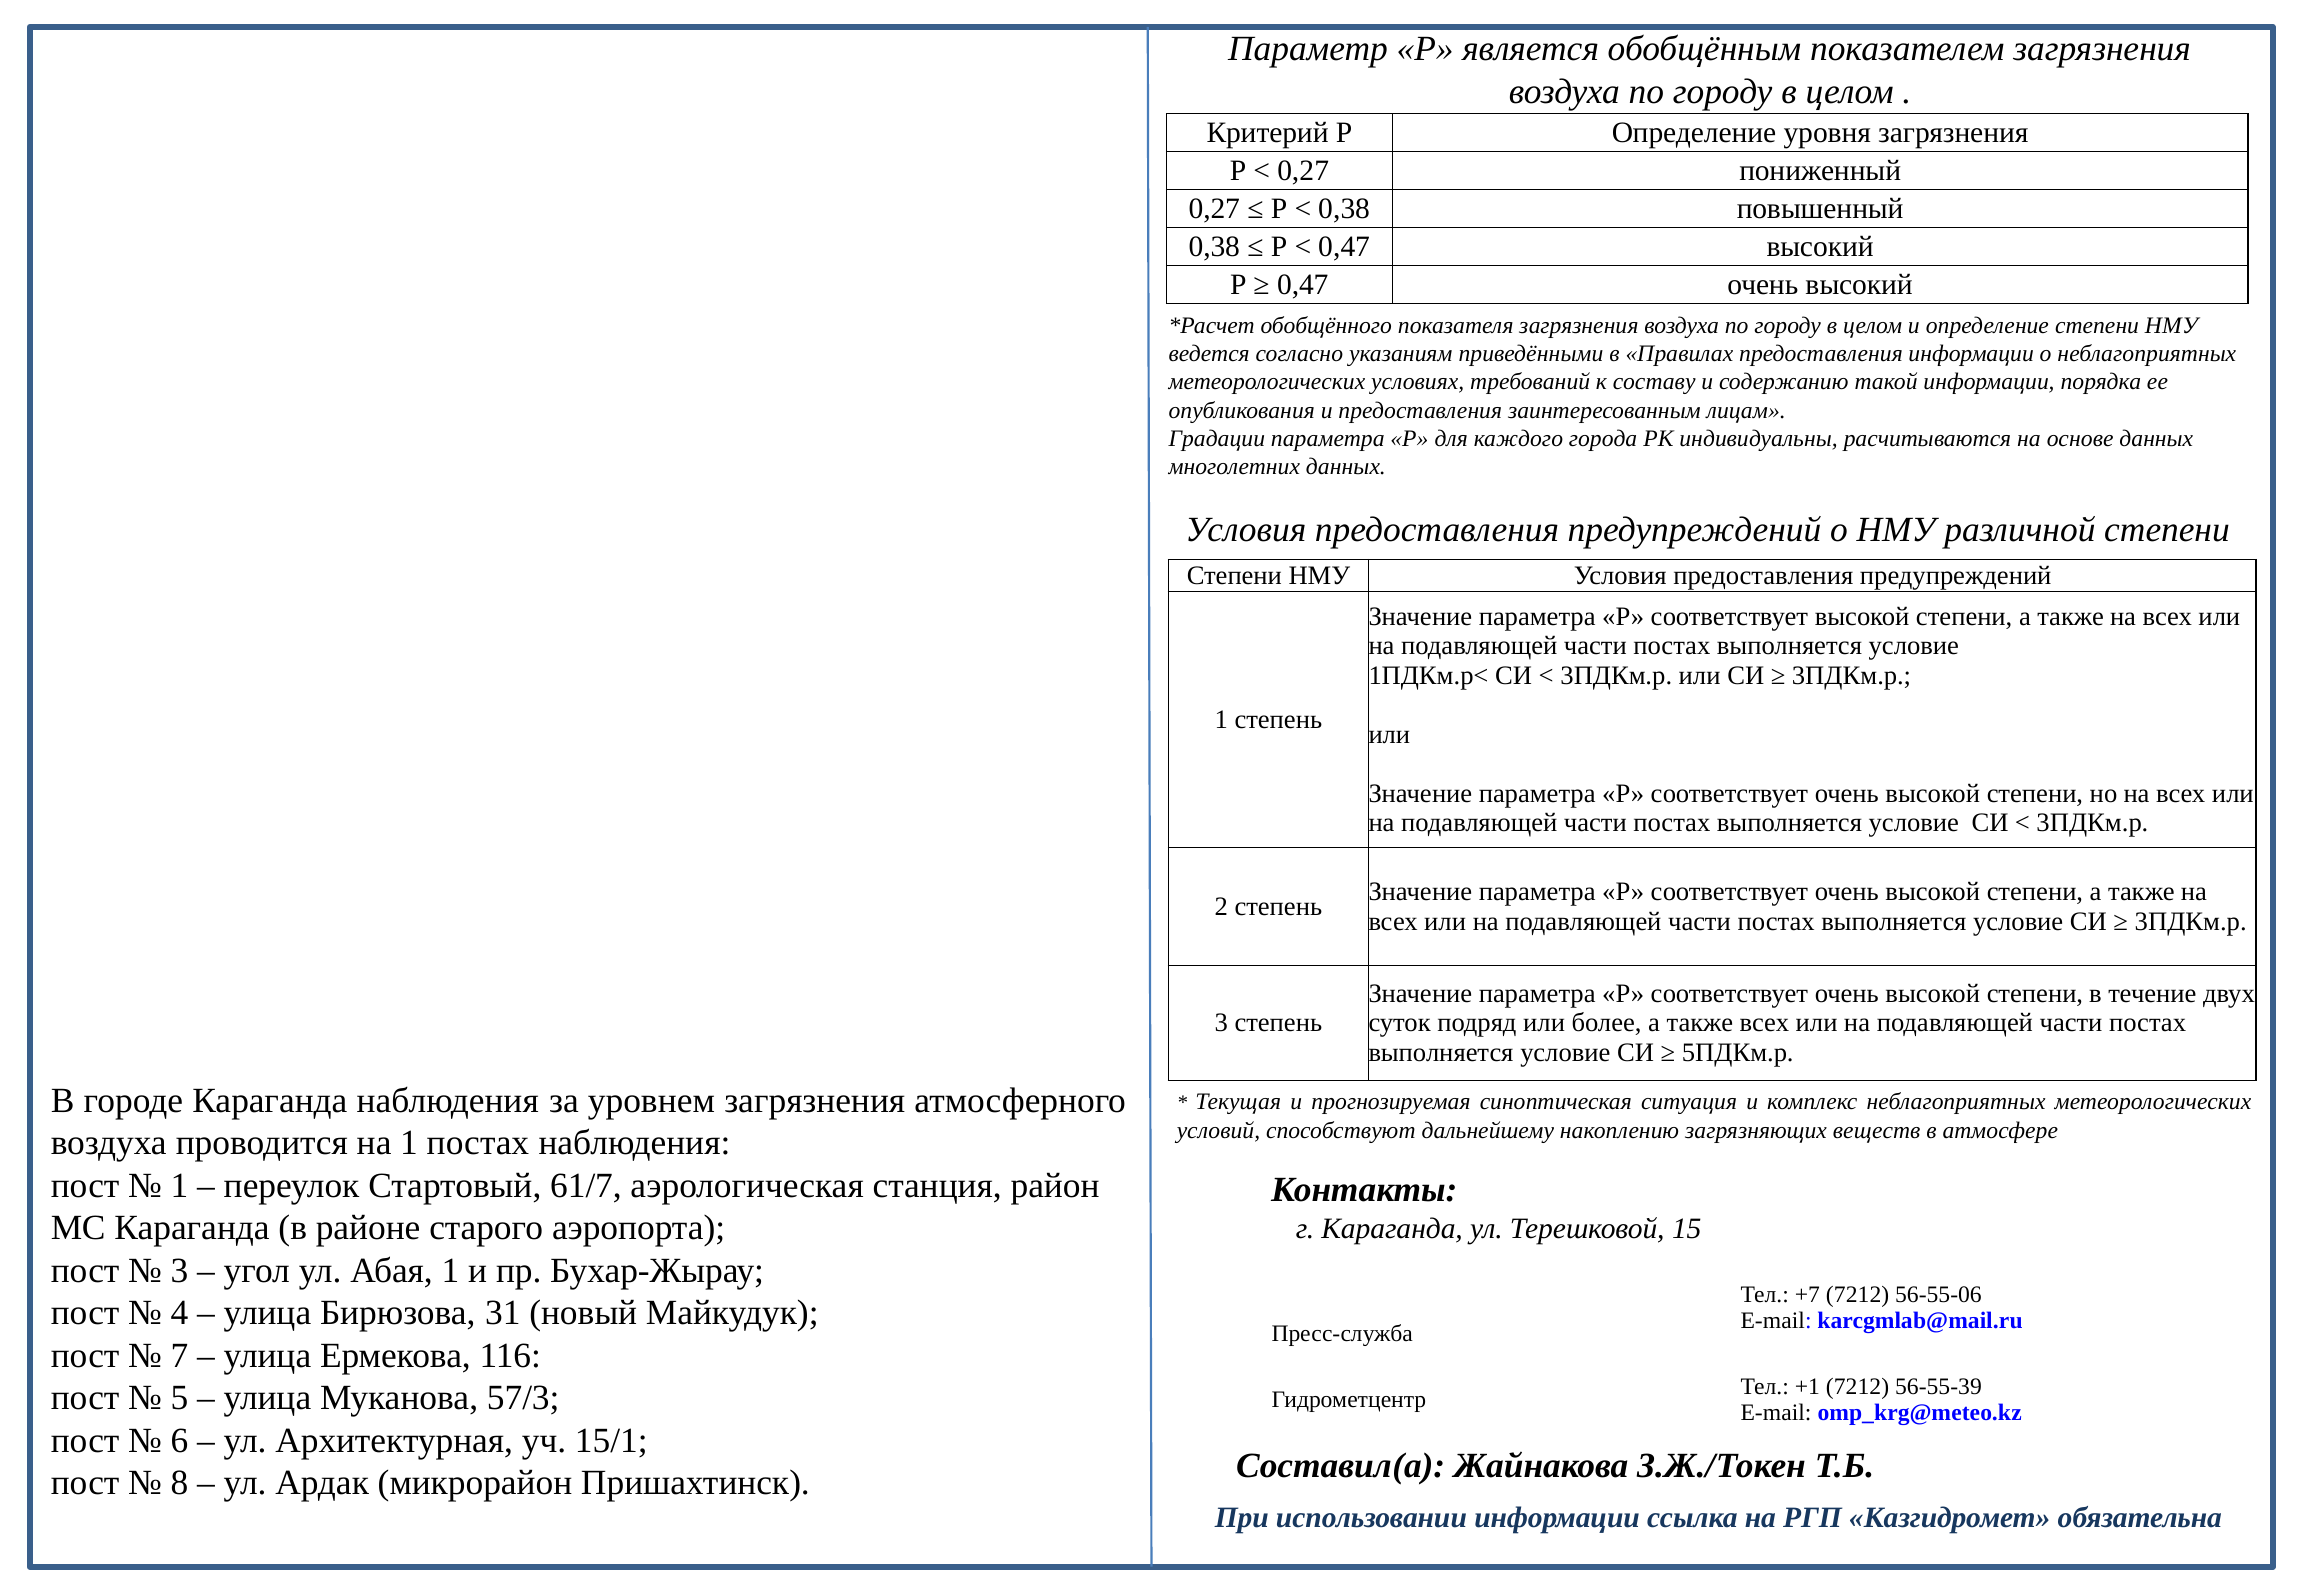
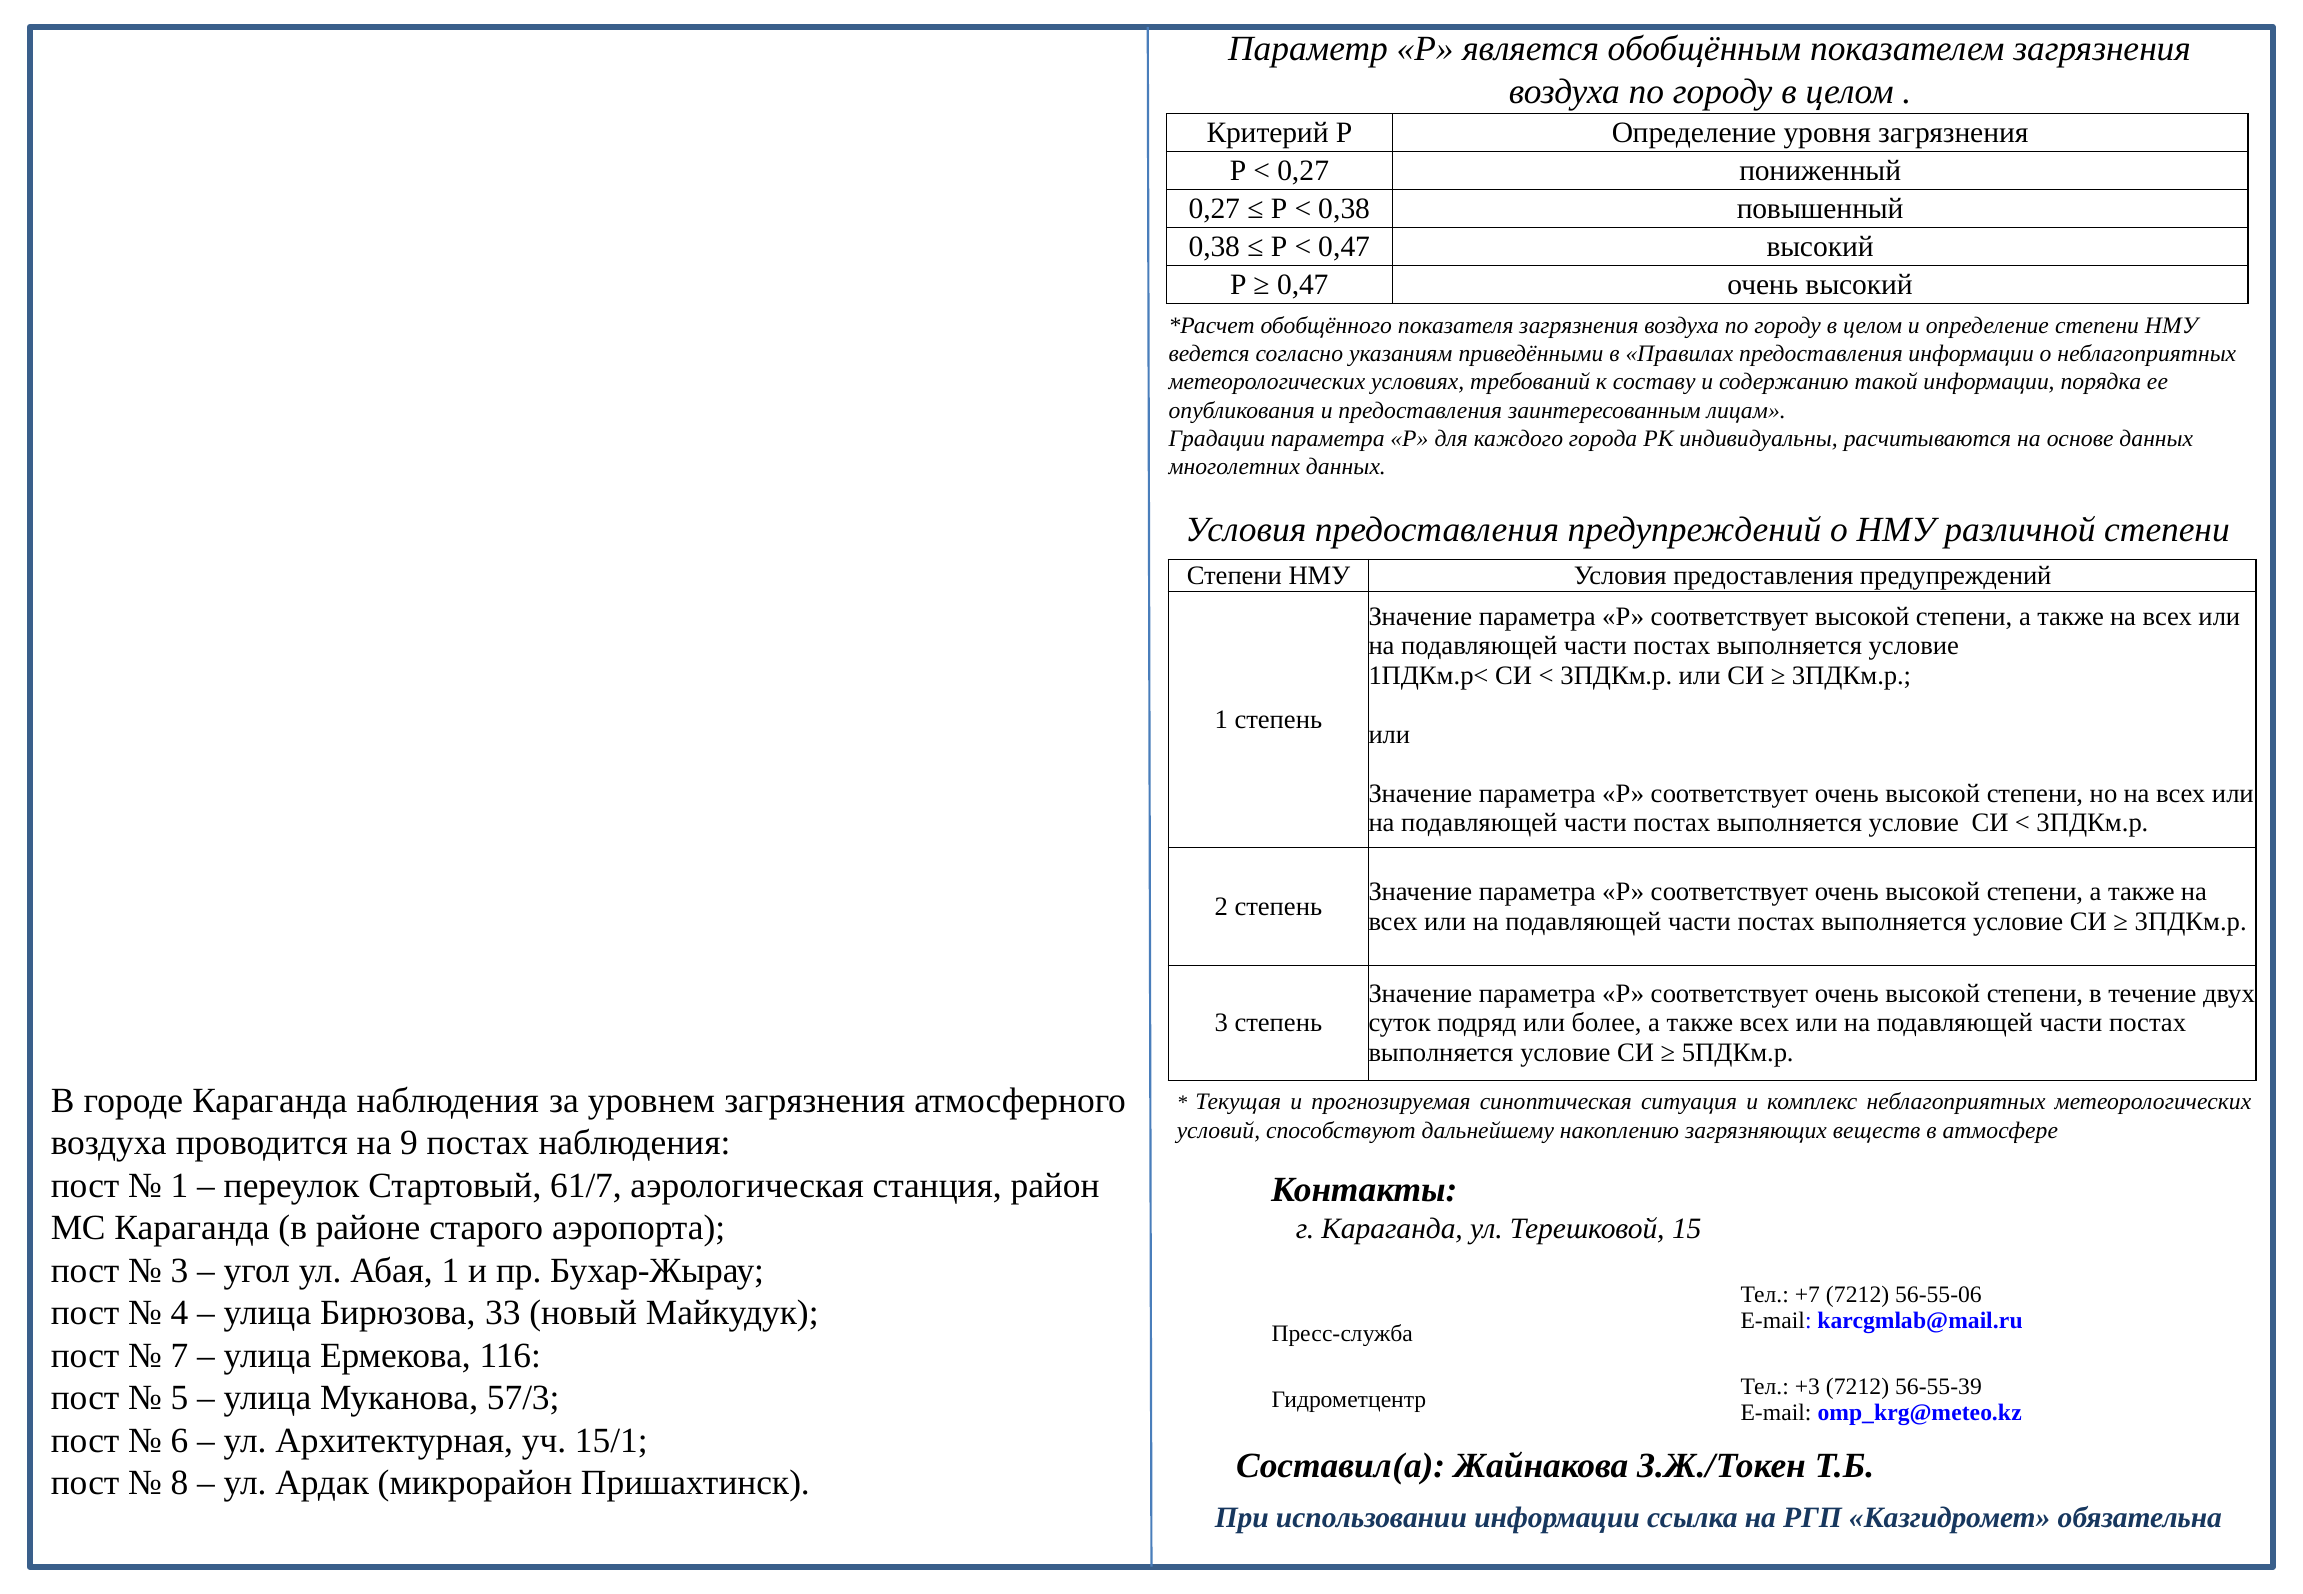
на 1: 1 -> 9 (409, 1143)
31: 31 -> 33 (503, 1313)
+1: +1 -> +3 (1807, 1387)
